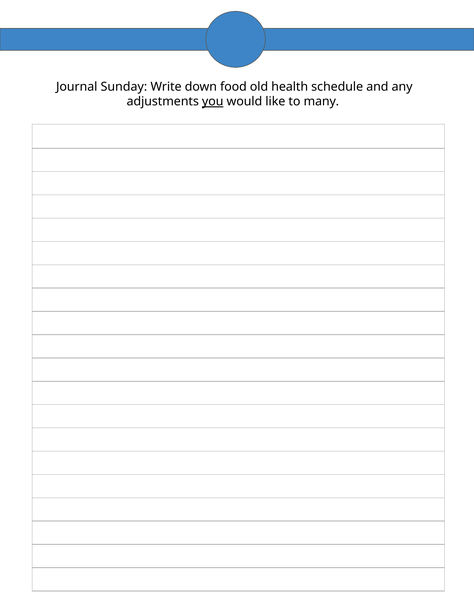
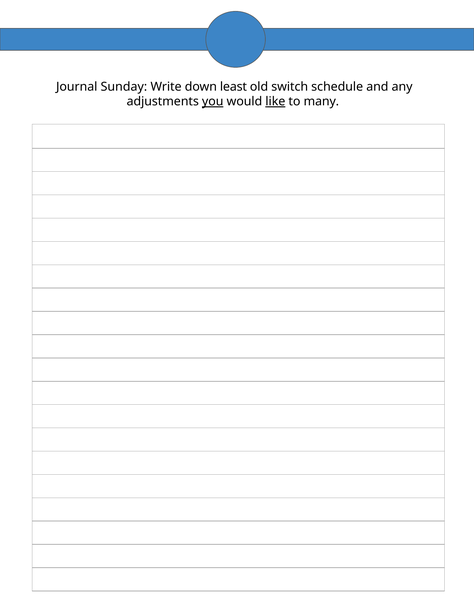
food: food -> least (233, 87)
health: health -> switch (290, 87)
like underline: none -> present (275, 102)
